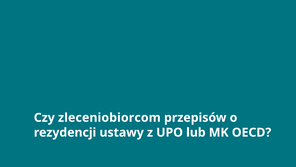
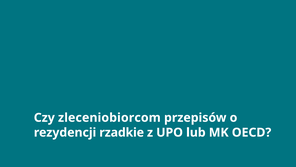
ustawy: ustawy -> rzadkie (122, 132)
